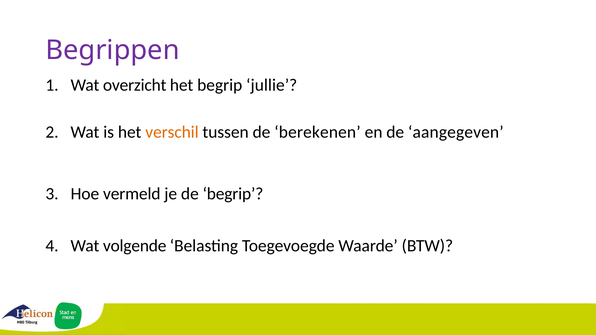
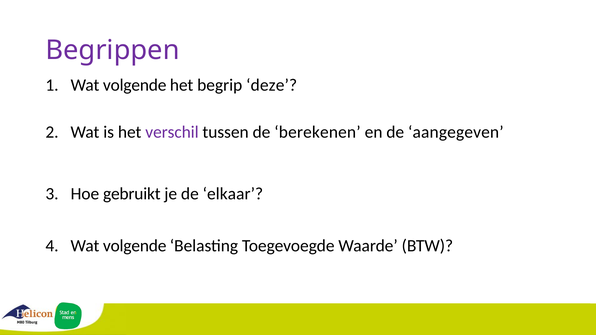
overzicht: overzicht -> volgende (135, 85)
jullie: jullie -> deze (272, 85)
verschil colour: orange -> purple (172, 132)
vermeld: vermeld -> gebruikt (132, 194)
de begrip: begrip -> elkaar (233, 194)
